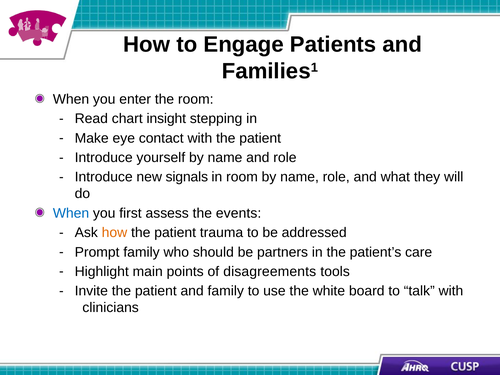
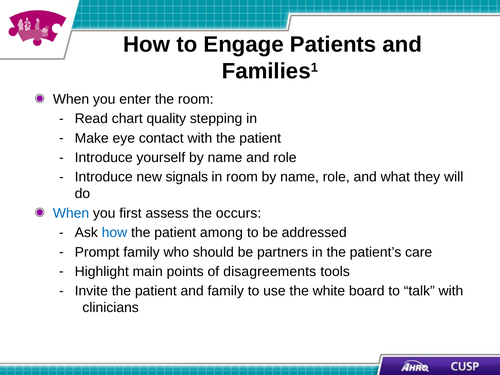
insight: insight -> quality (166, 119)
events: events -> occurs (239, 213)
how colour: orange -> blue (114, 233)
trauma: trauma -> among (221, 233)
